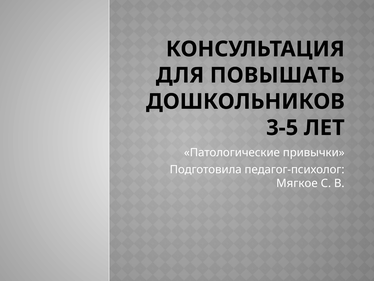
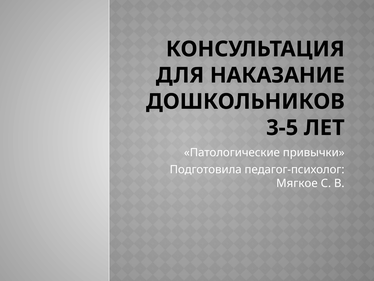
ПОВЫШАТЬ: ПОВЫШАТЬ -> НАКАЗАНИЕ (277, 75)
